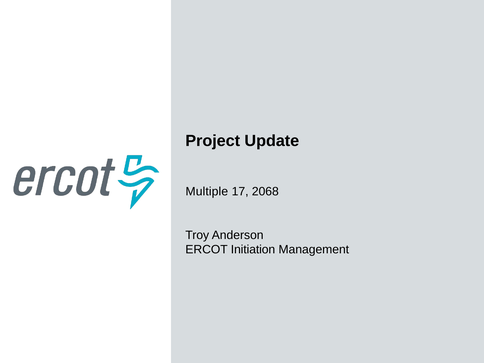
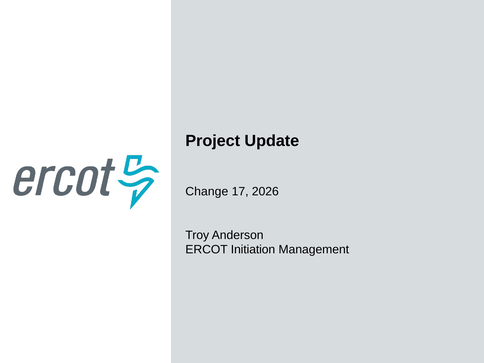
Multiple: Multiple -> Change (207, 191)
2068: 2068 -> 2026 (265, 191)
